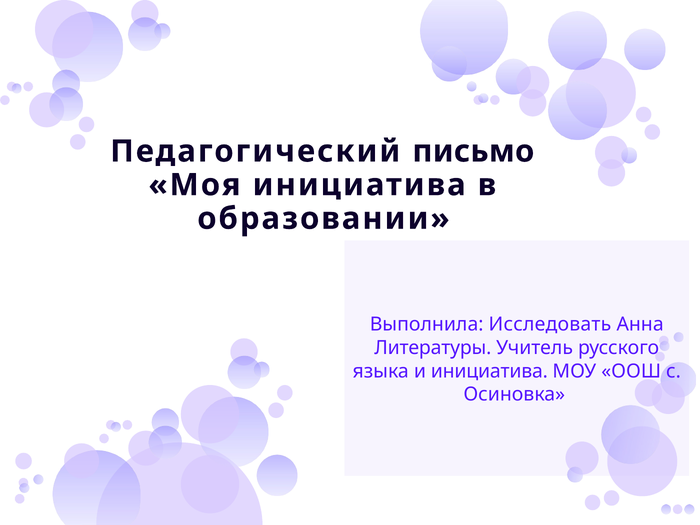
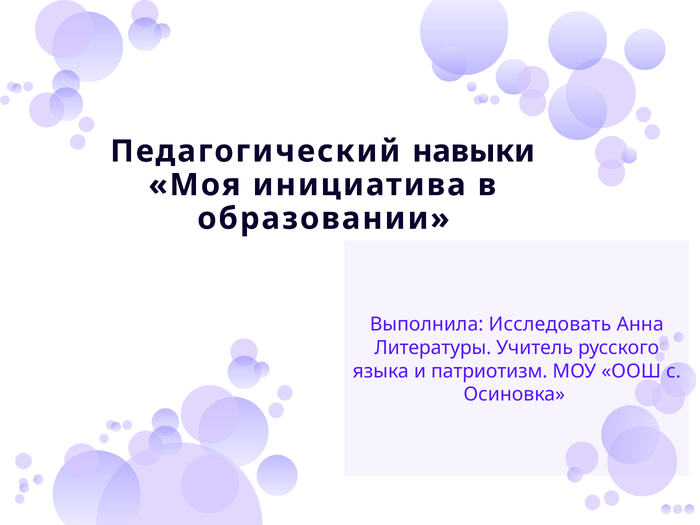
письмо: письмо -> навыки (474, 151)
и инициатива: инициатива -> патриотизм (489, 371)
